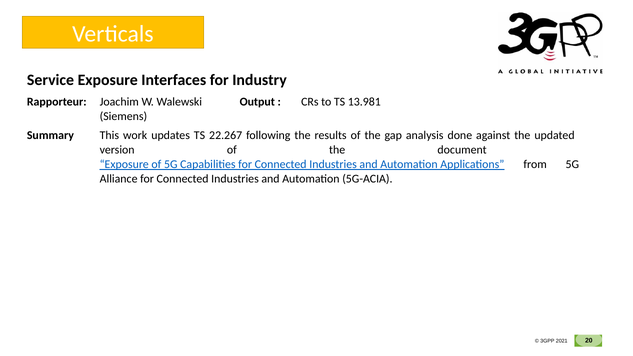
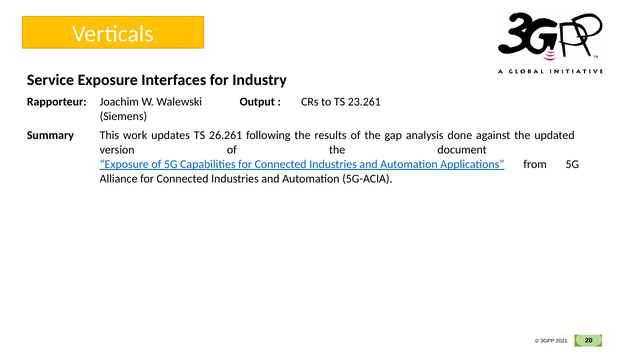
13.981: 13.981 -> 23.261 (364, 102)
22.267: 22.267 -> 26.261 (226, 136)
